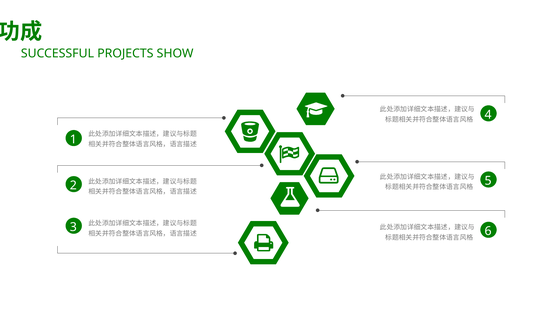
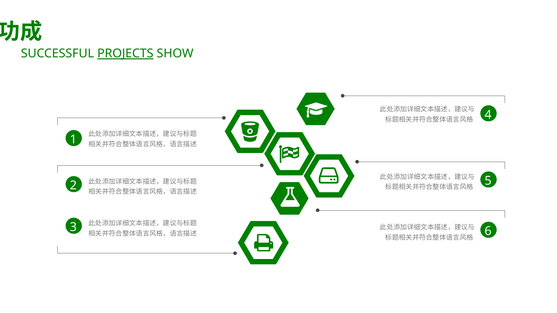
PROJECTS underline: none -> present (125, 54)
